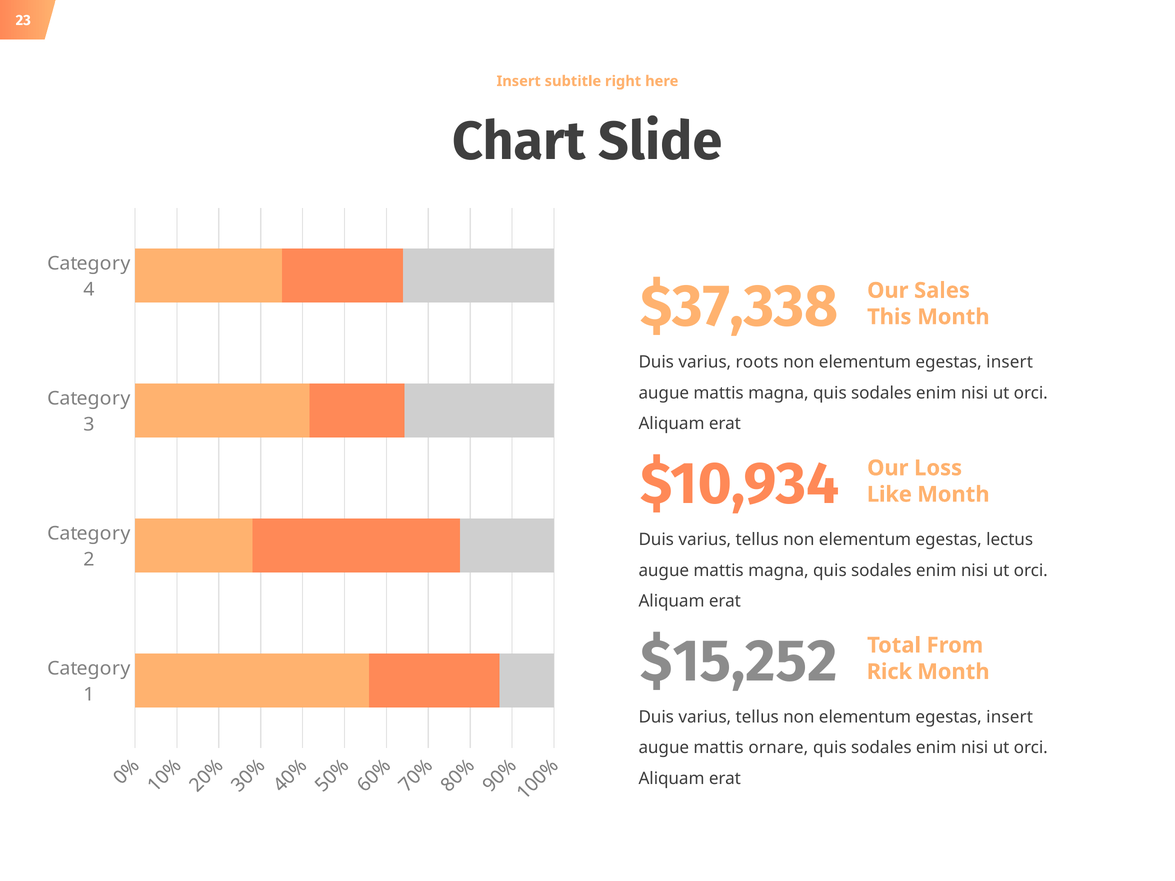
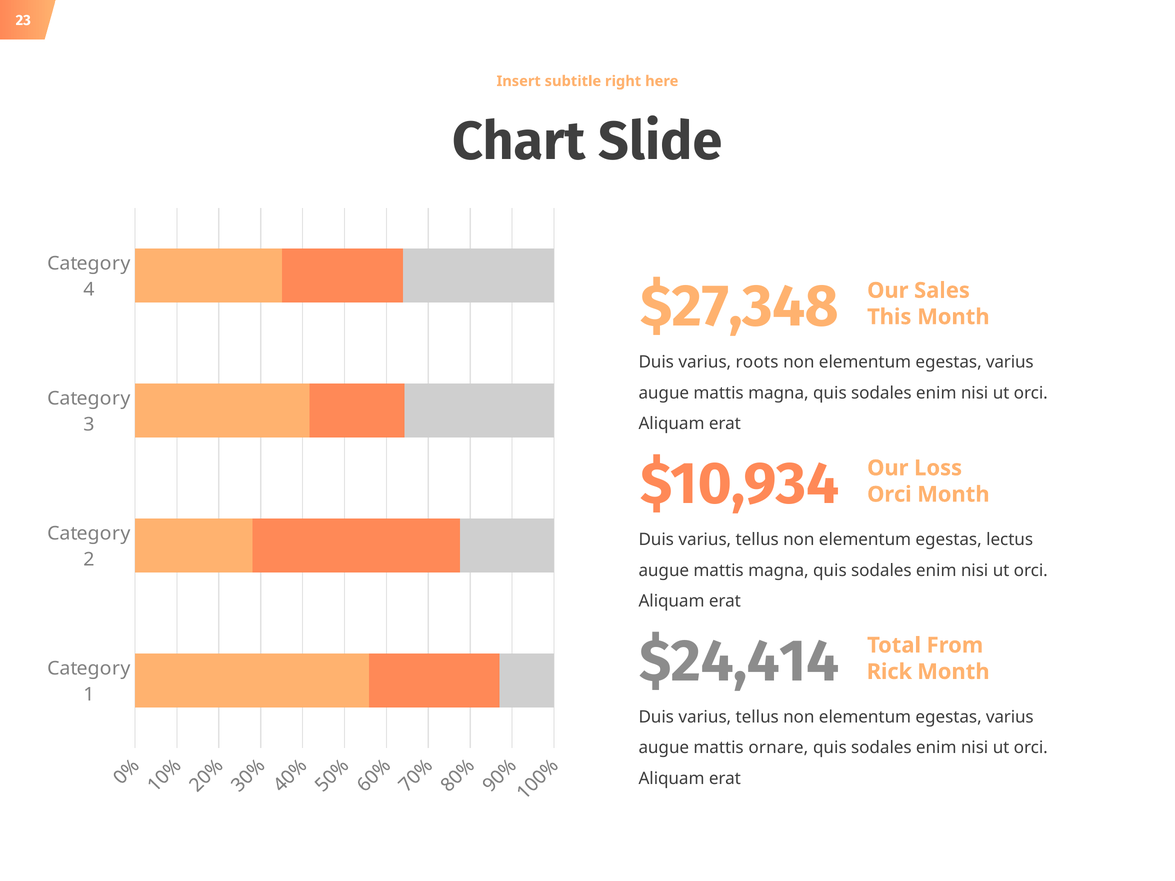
$37,338: $37,338 -> $27,348 (739, 307)
insert: insert -> varius (1010, 362)
Like: Like -> Orci (889, 495)
$15,252: $15,252 -> $24,414 (739, 661)
insert: insert -> varius (1010, 717)
